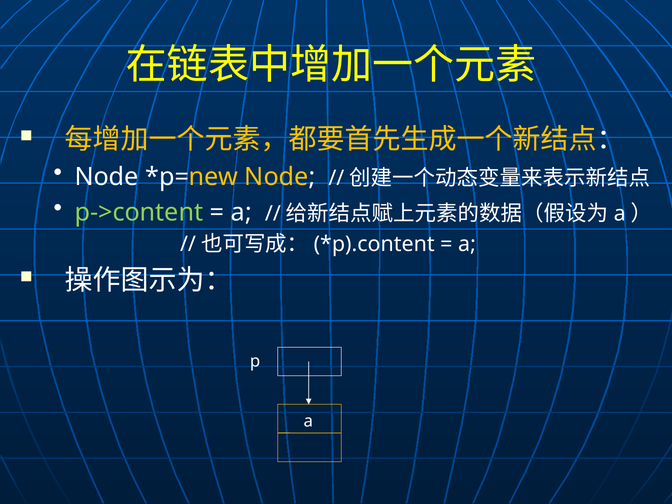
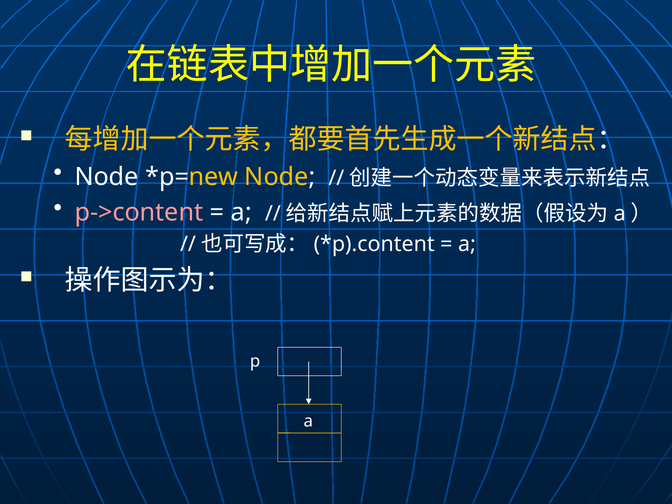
p->content colour: light green -> pink (139, 212)
